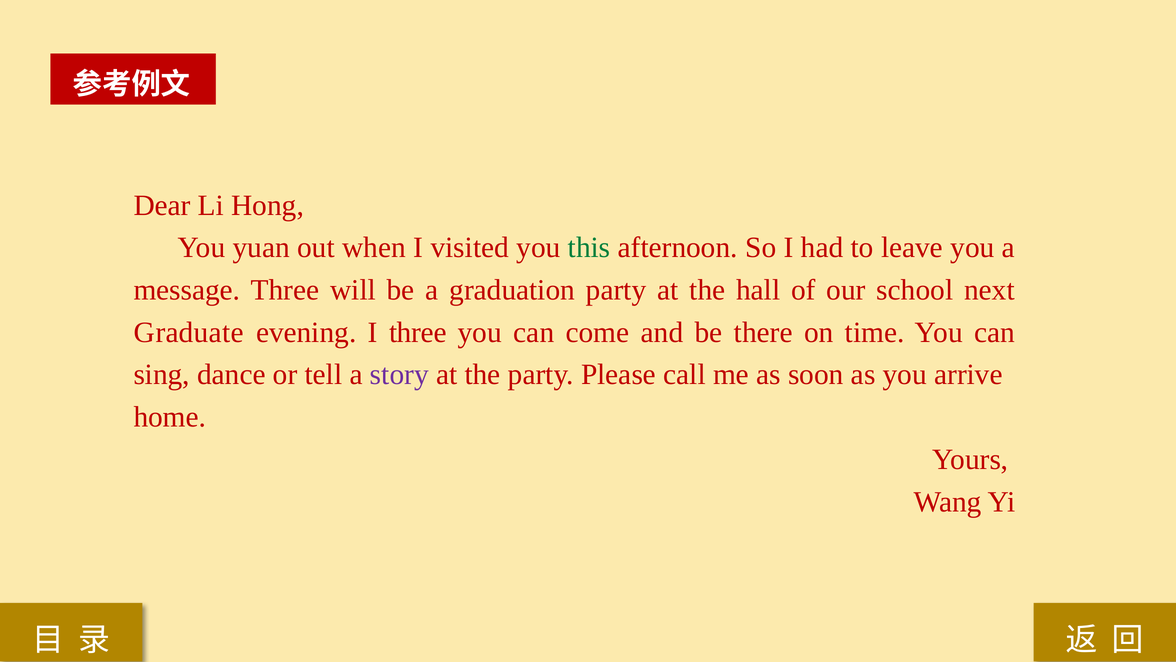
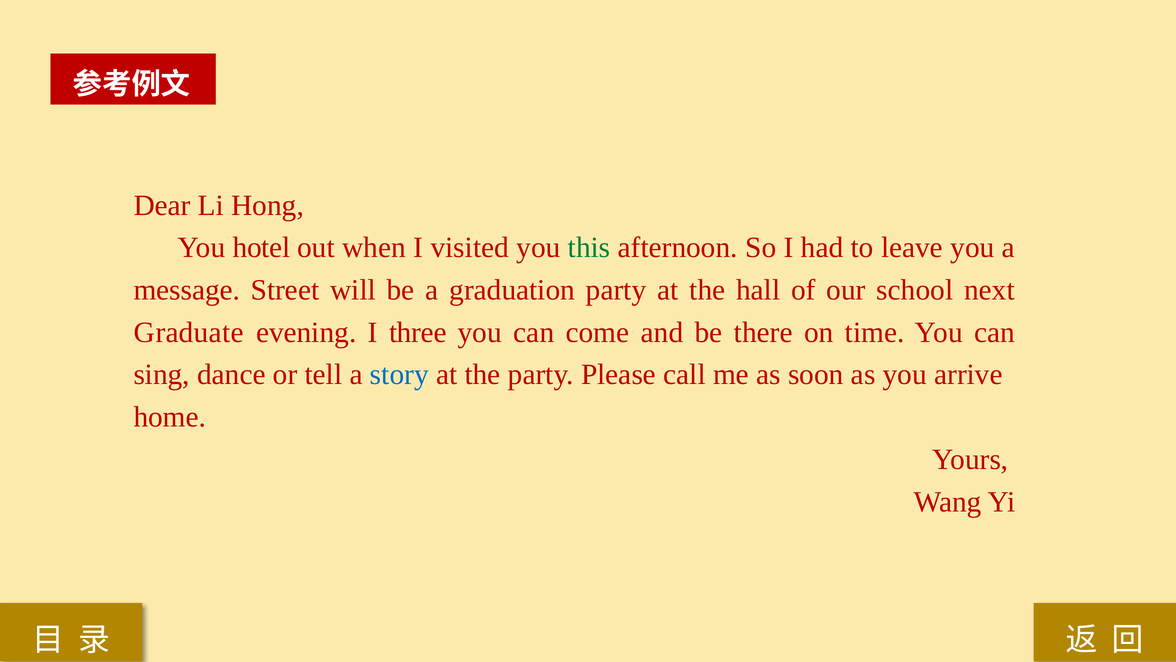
yuan: yuan -> hotel (261, 247)
message Three: Three -> Street (285, 290)
story colour: purple -> blue (399, 374)
